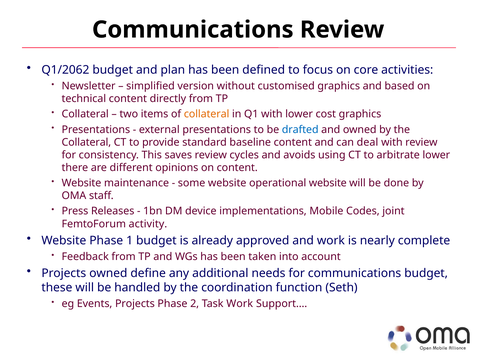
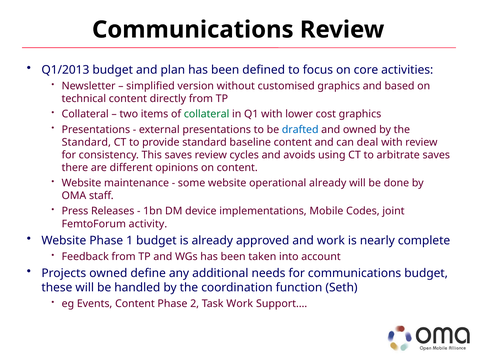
Q1/2062: Q1/2062 -> Q1/2013 (65, 70)
collateral colour: orange -> green (207, 114)
Collateral: Collateral -> Standard (86, 142)
arbitrate lower: lower -> saves (436, 155)
operational website: website -> already (328, 183)
Events Projects: Projects -> Content (135, 304)
